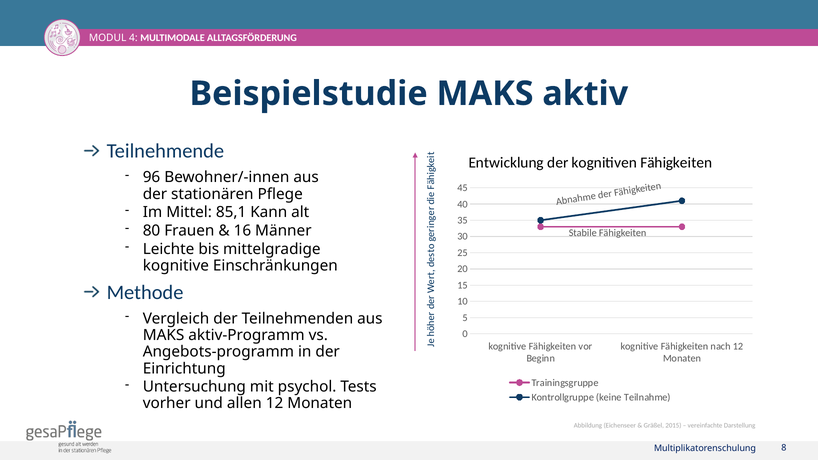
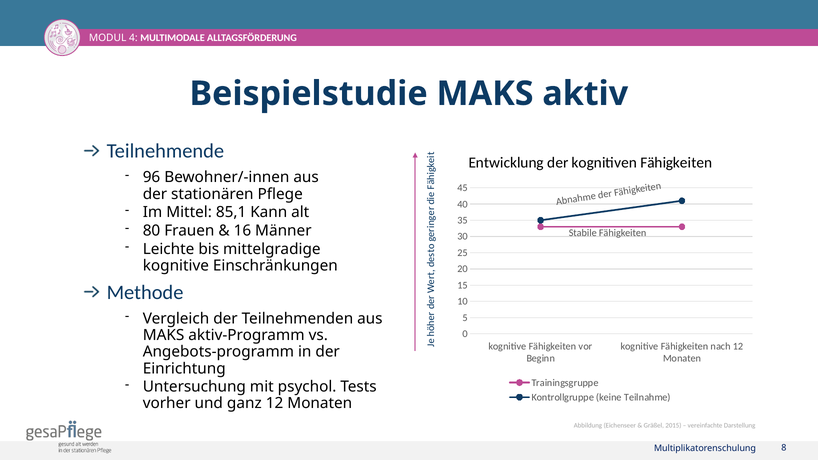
allen: allen -> ganz (244, 404)
